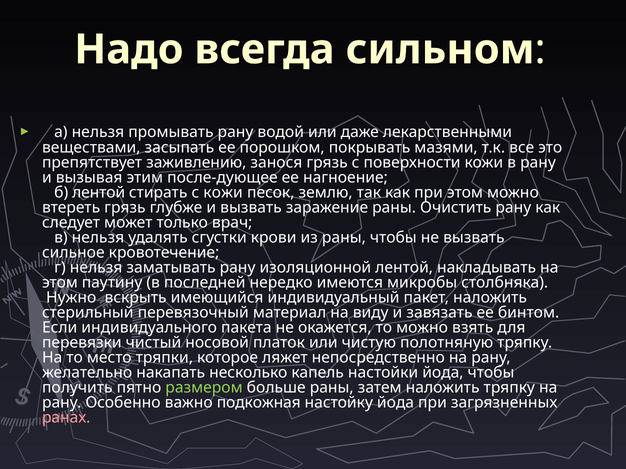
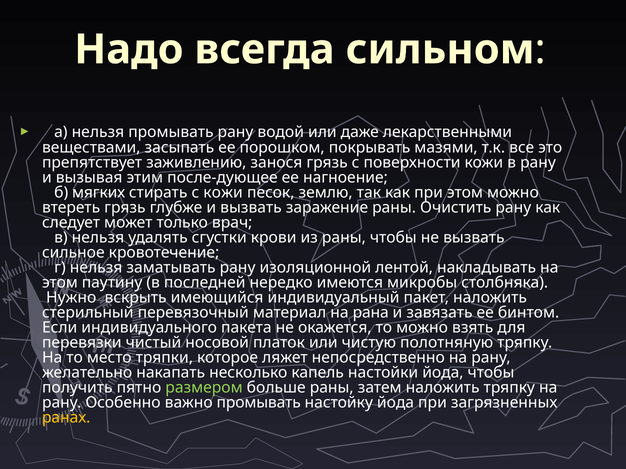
б лентой: лентой -> мягких (99, 193)
виду: виду -> рана (371, 313)
важно подкожная: подкожная -> промывать (259, 403)
ранах colour: pink -> yellow (66, 418)
